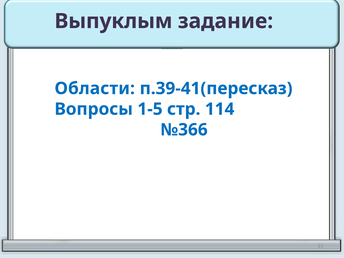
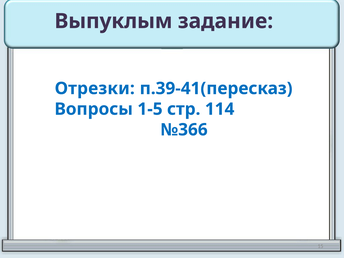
Области: Области -> Отрезки (95, 88)
